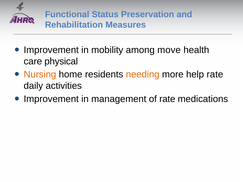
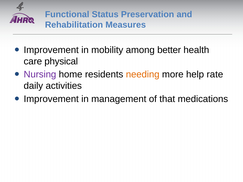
move: move -> better (169, 50)
Nursing colour: orange -> purple (40, 75)
of rate: rate -> that (167, 99)
